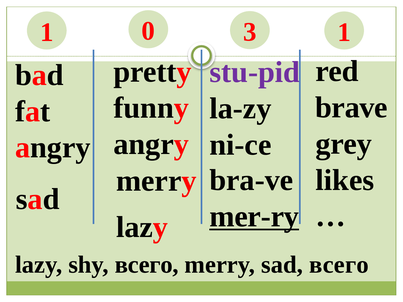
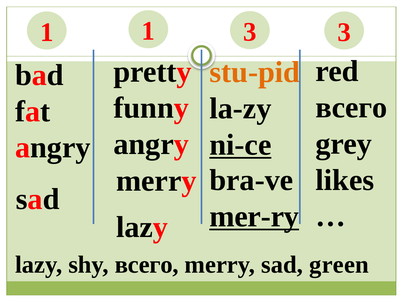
1 0: 0 -> 1 (148, 31)
3 1: 1 -> 3 (344, 32)
stu-pid colour: purple -> orange (255, 72)
brave: brave -> всего (351, 108)
ni-ce underline: none -> present (240, 145)
sad всего: всего -> green (339, 265)
